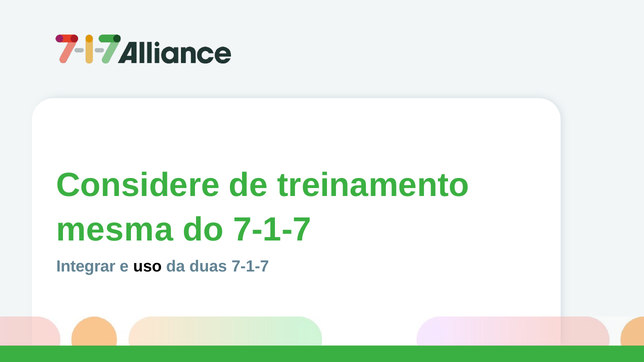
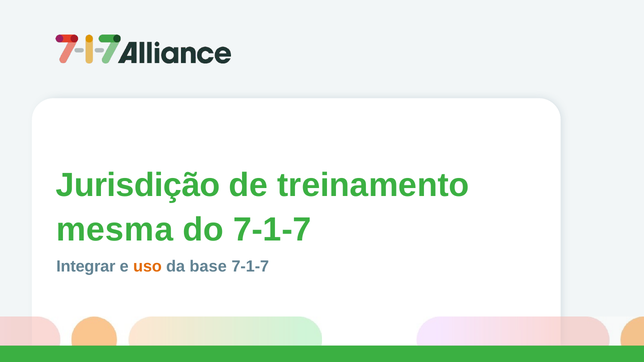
Considere: Considere -> Jurisdição (138, 185)
uso colour: black -> orange (147, 267)
duas: duas -> base (208, 267)
